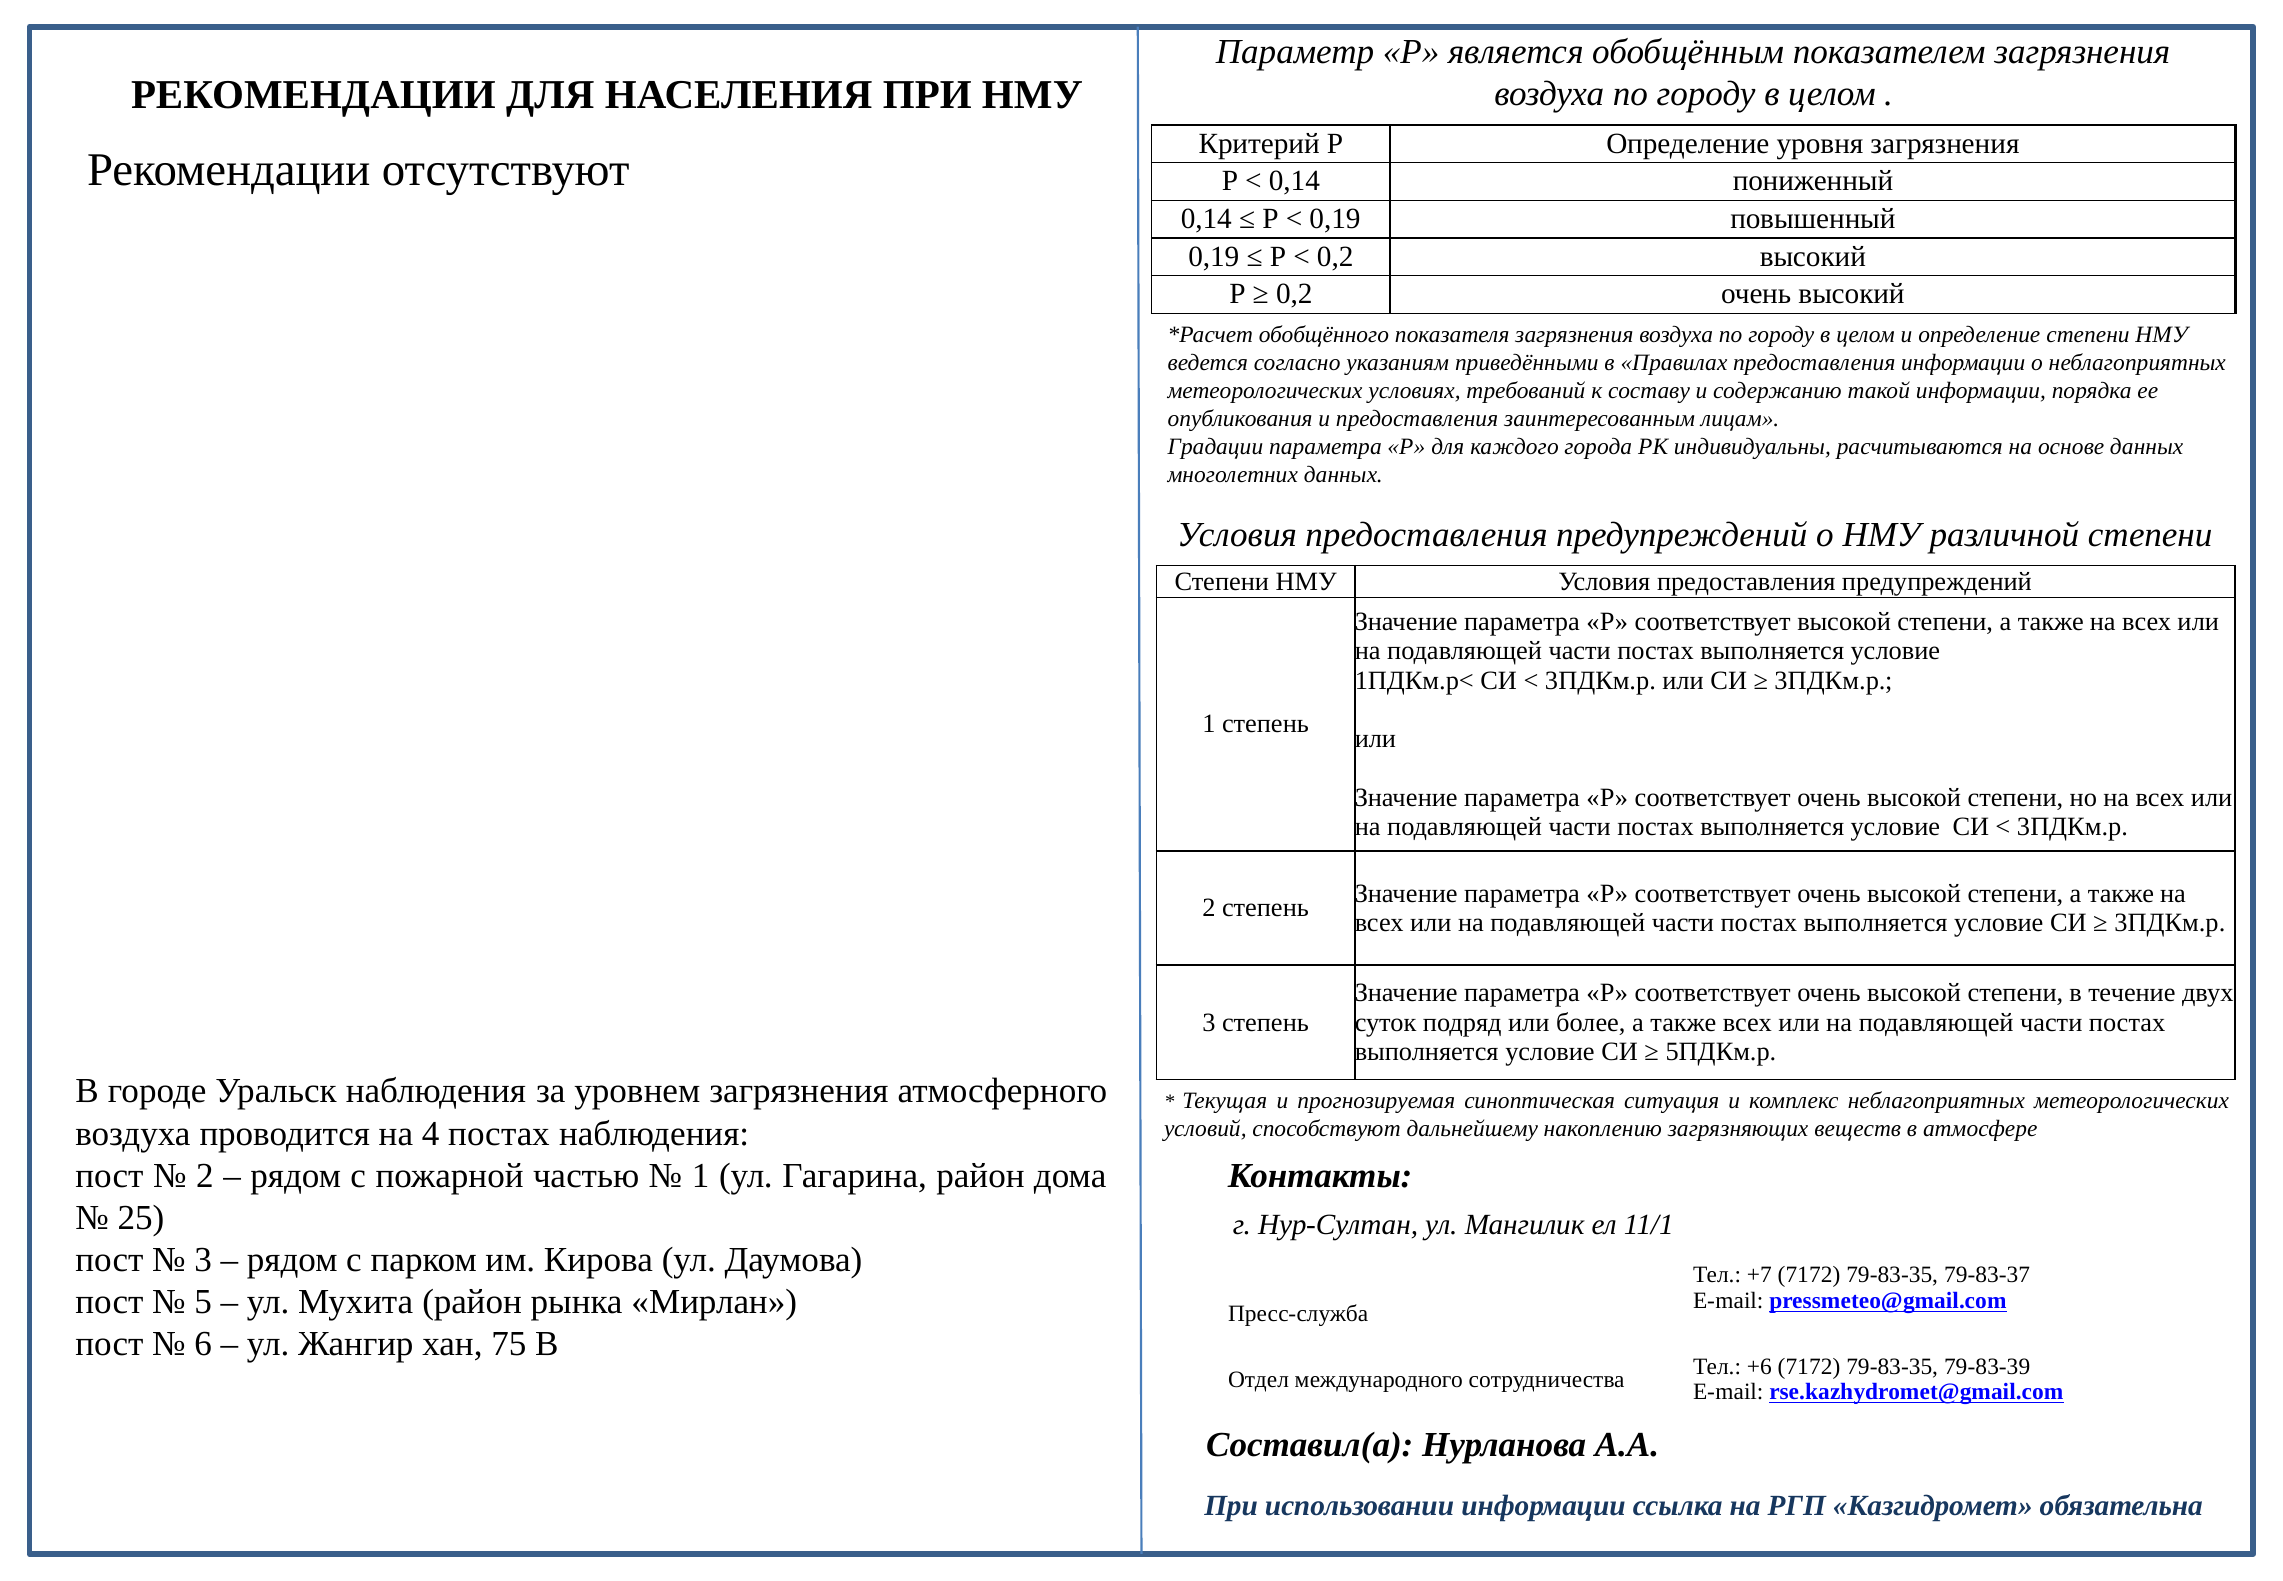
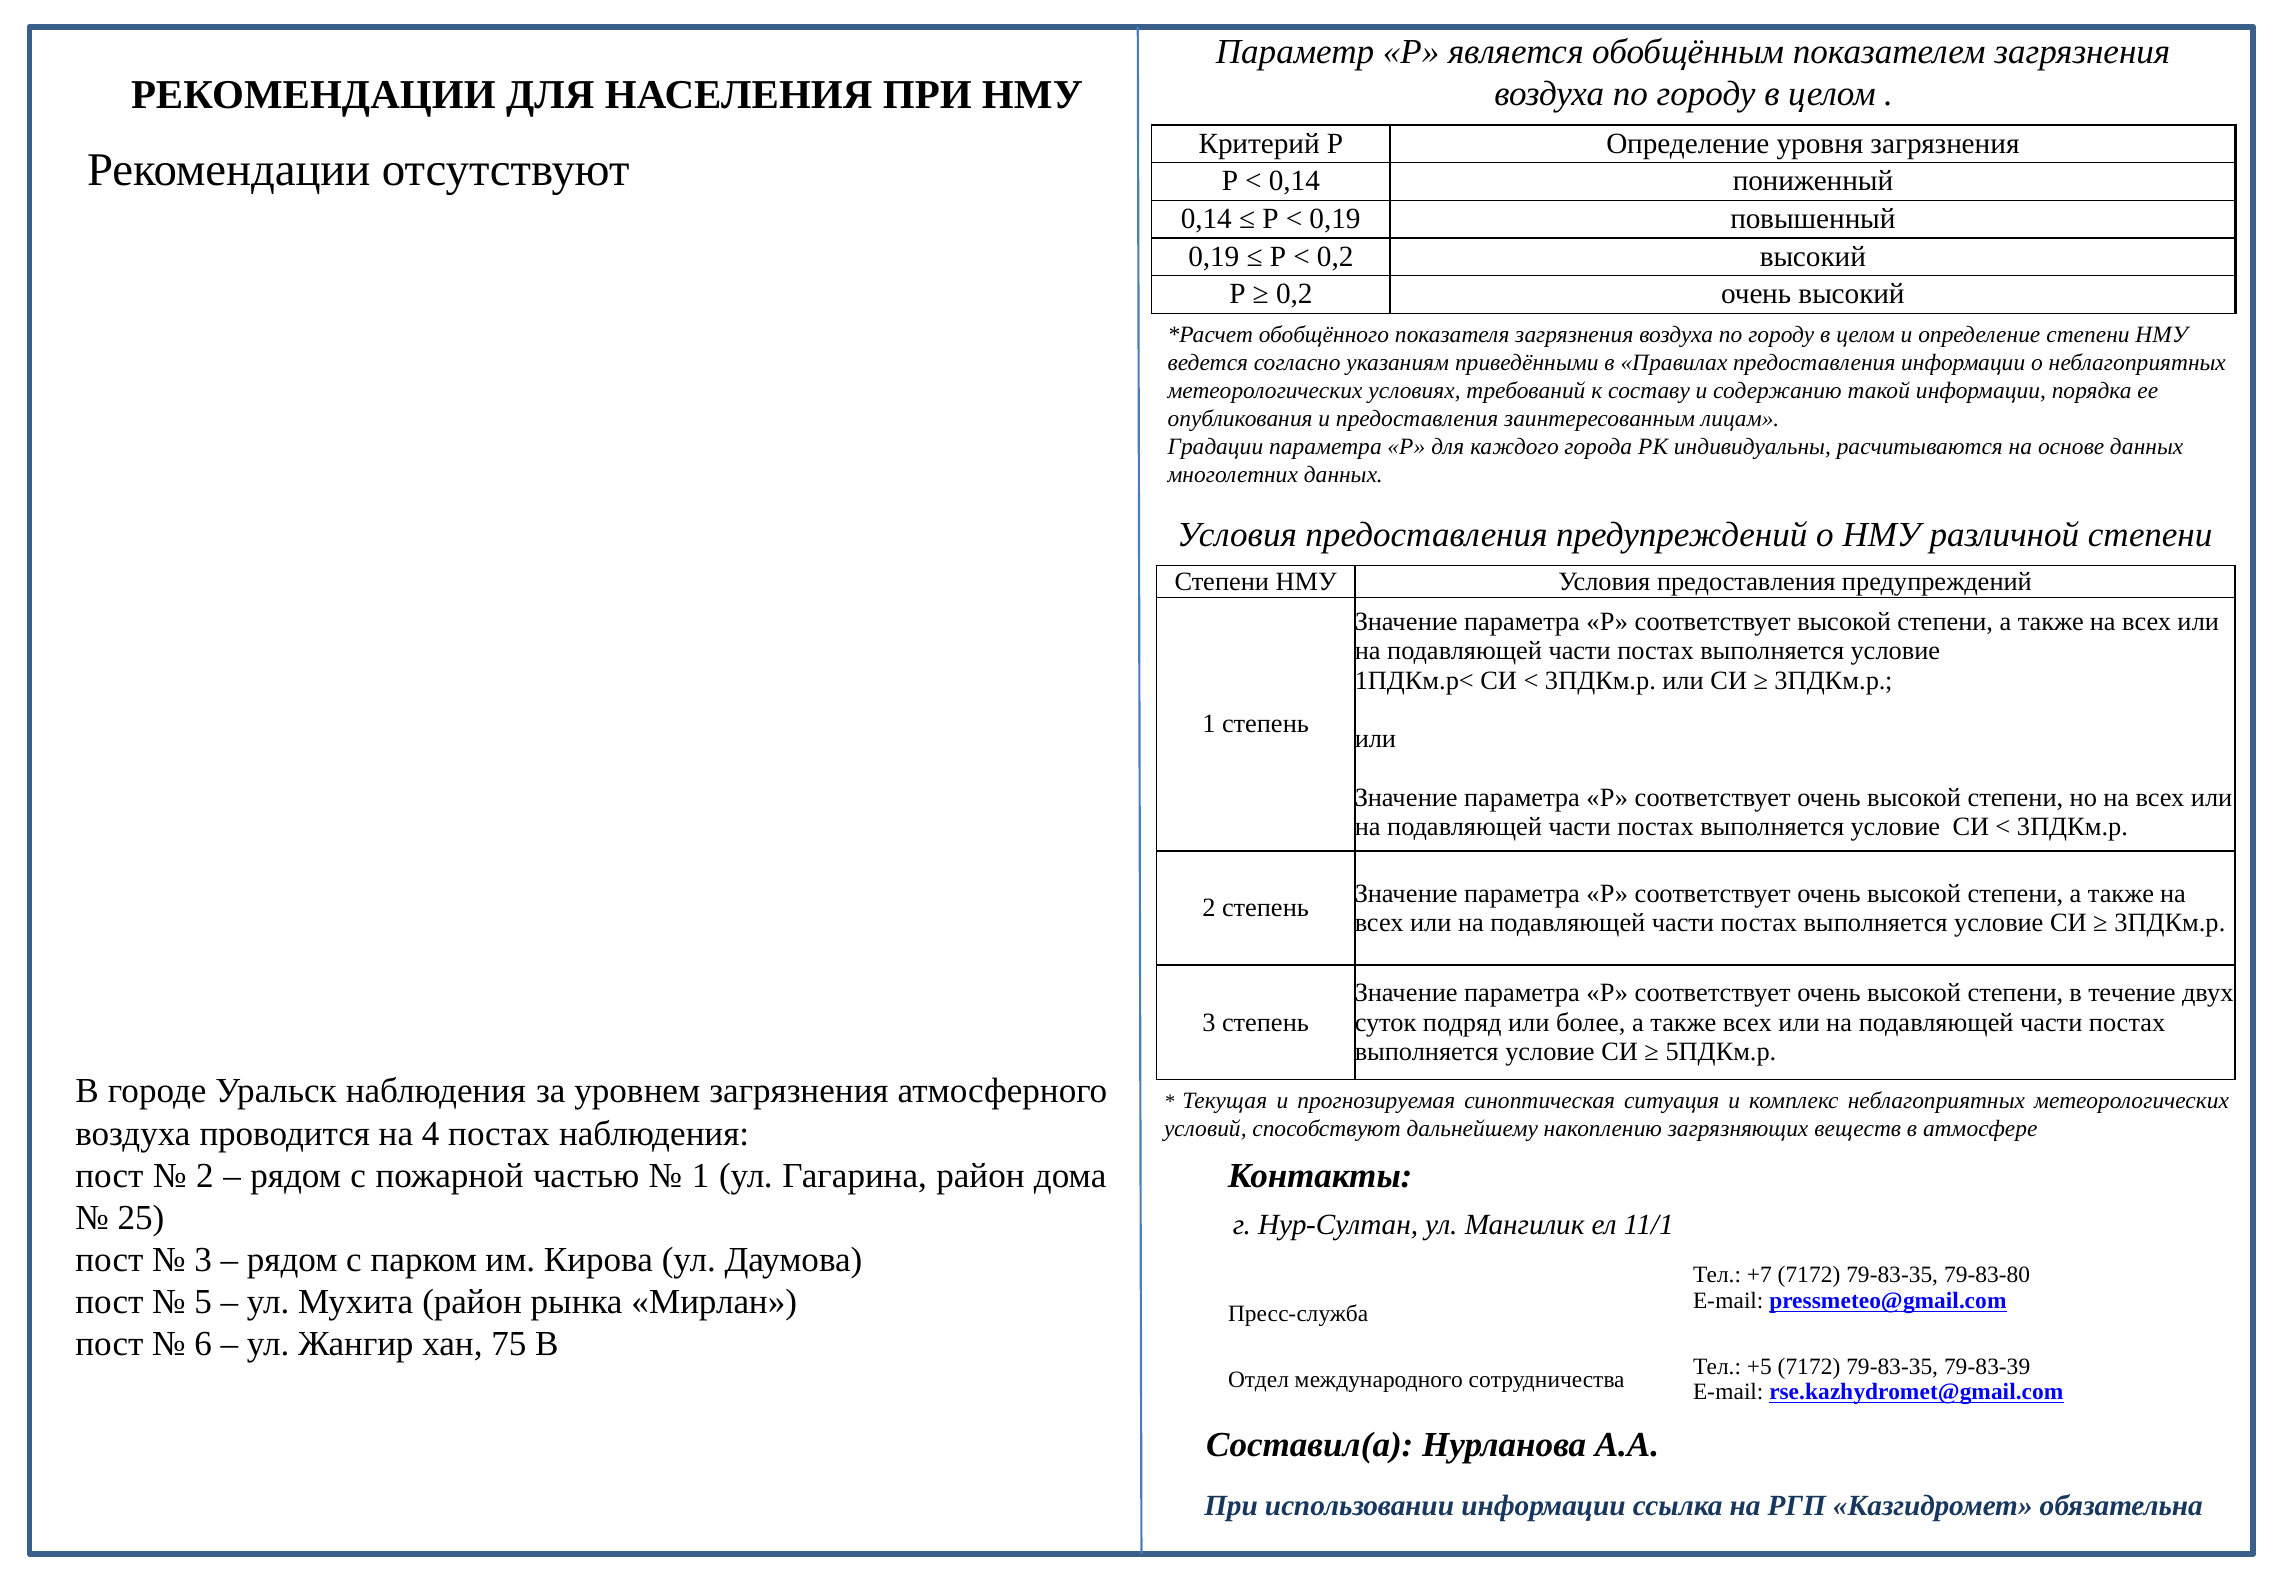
79-83-37: 79-83-37 -> 79-83-80 (1987, 1275)
+6: +6 -> +5 (1759, 1366)
